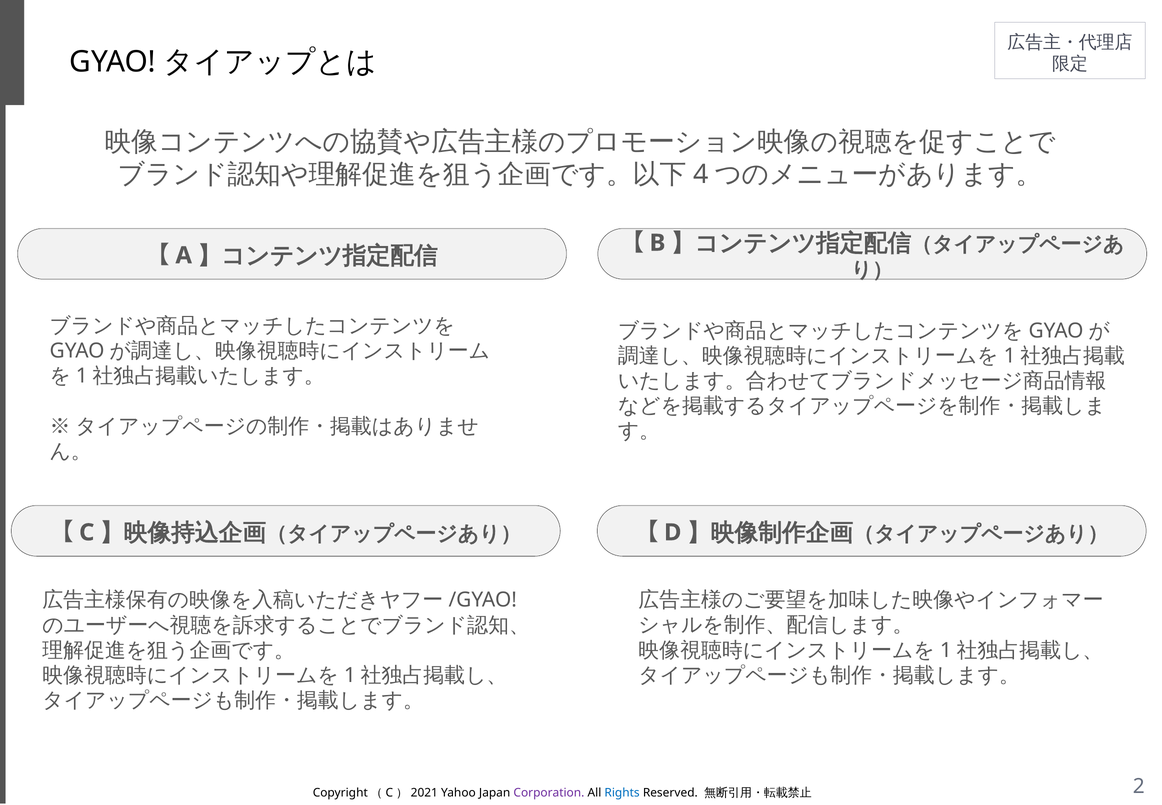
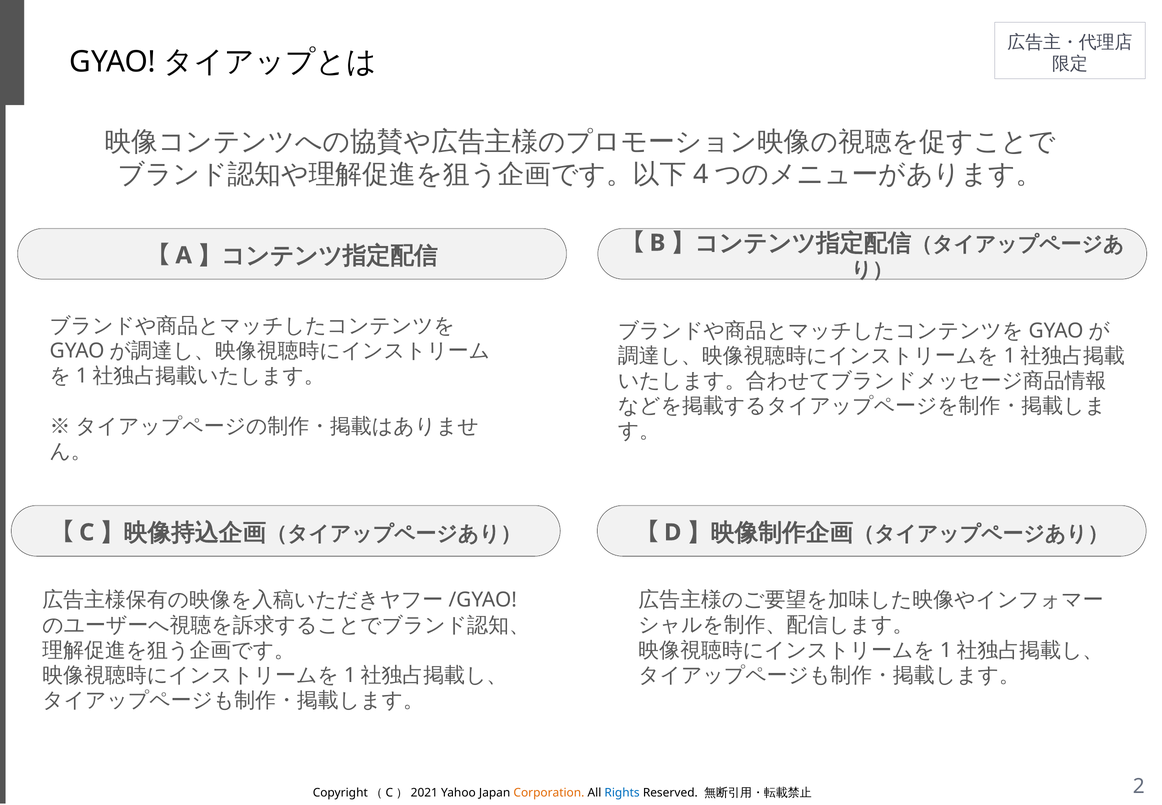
Corporation colour: purple -> orange (549, 792)
